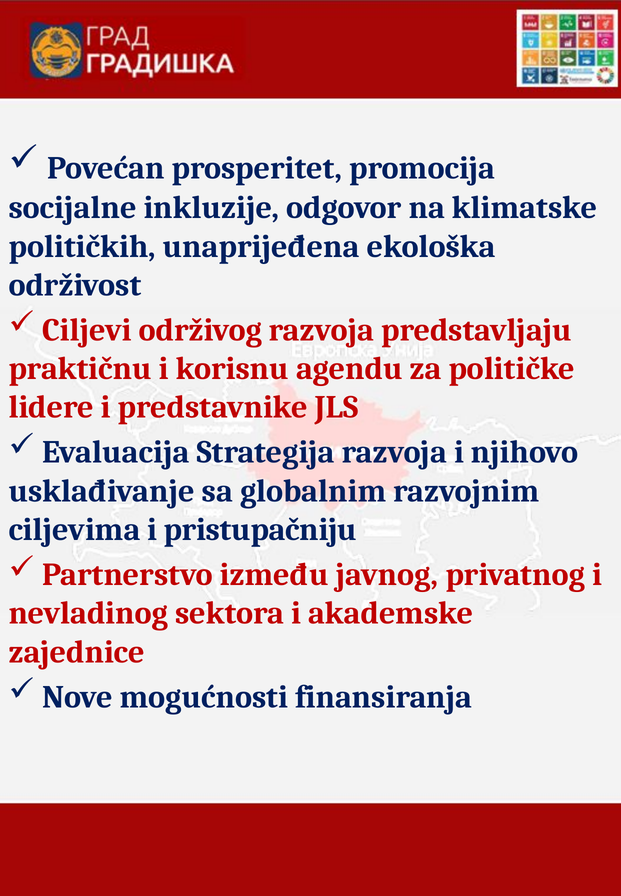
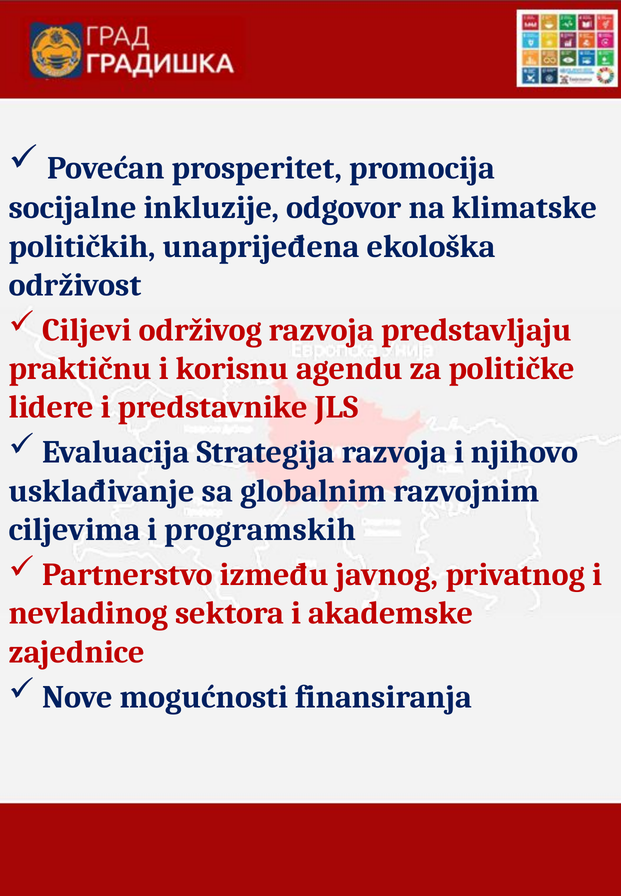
pristupačniju: pristupačniju -> programskih (260, 530)
